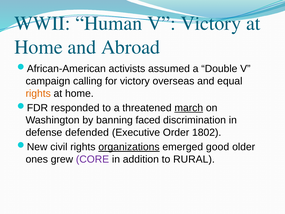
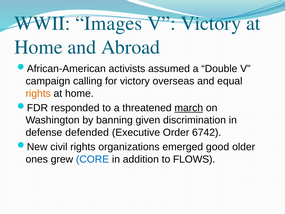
Human: Human -> Images (109, 23)
faced: faced -> given (148, 120)
1802: 1802 -> 6742 (207, 132)
organizations underline: present -> none (129, 147)
CORE colour: purple -> blue (93, 159)
RURAL: RURAL -> FLOWS (194, 159)
